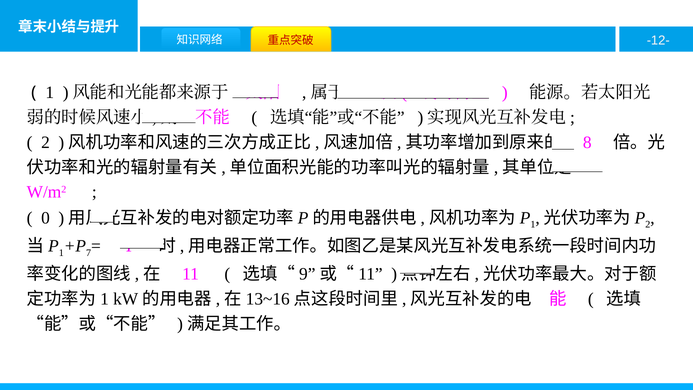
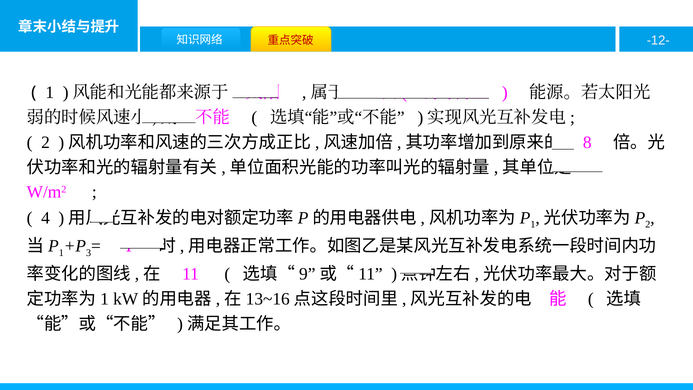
0: 0 -> 4 (45, 218)
7: 7 -> 3 (89, 253)
